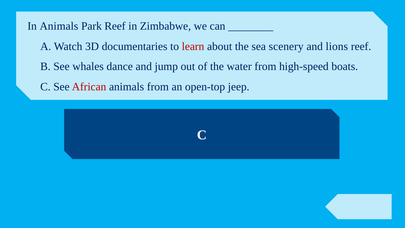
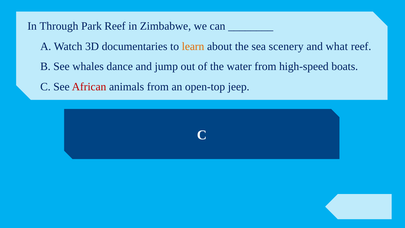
In Animals: Animals -> Through (59, 26)
learn colour: red -> orange (193, 46)
lions: lions -> what (337, 46)
